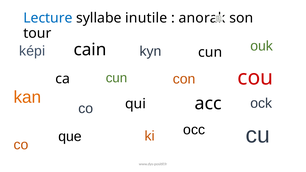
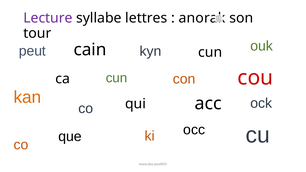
Lecture colour: blue -> purple (48, 18)
inutile: inutile -> lettres (146, 18)
képi: képi -> peut (32, 51)
